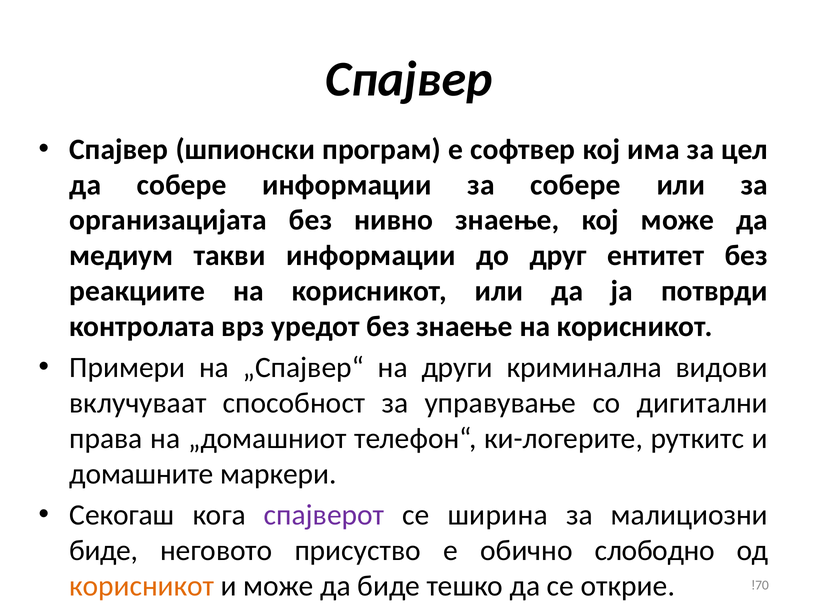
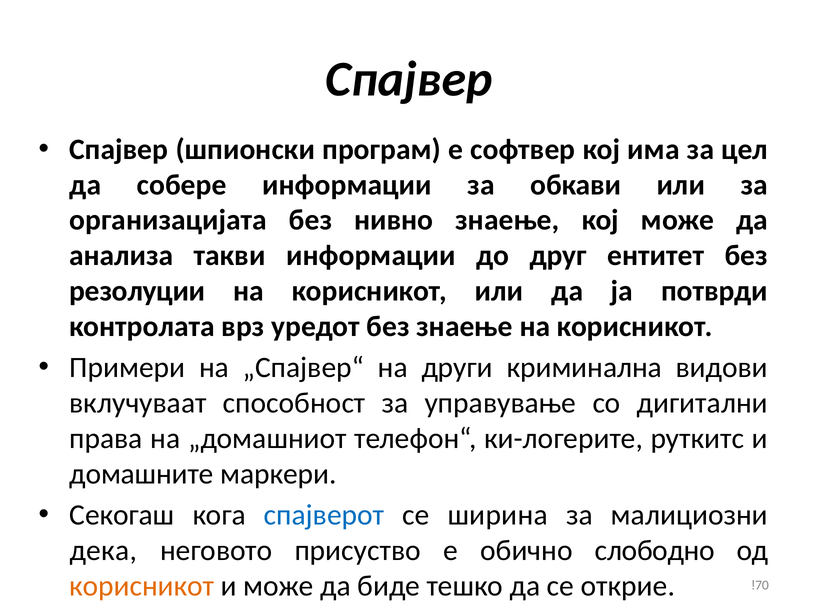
за собере: собере -> обкави (576, 185)
медиум: медиум -> анализа (121, 256)
реакциите: реакциите -> резолуции (137, 291)
спајверот colour: purple -> blue (324, 516)
биде: биде -> дека (103, 551)
